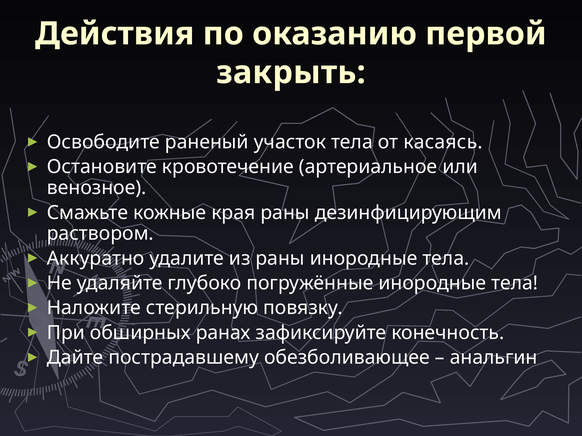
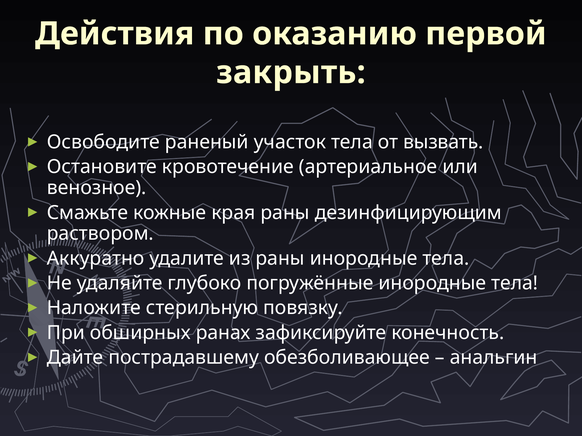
касаясь: касаясь -> вызвать (443, 142)
